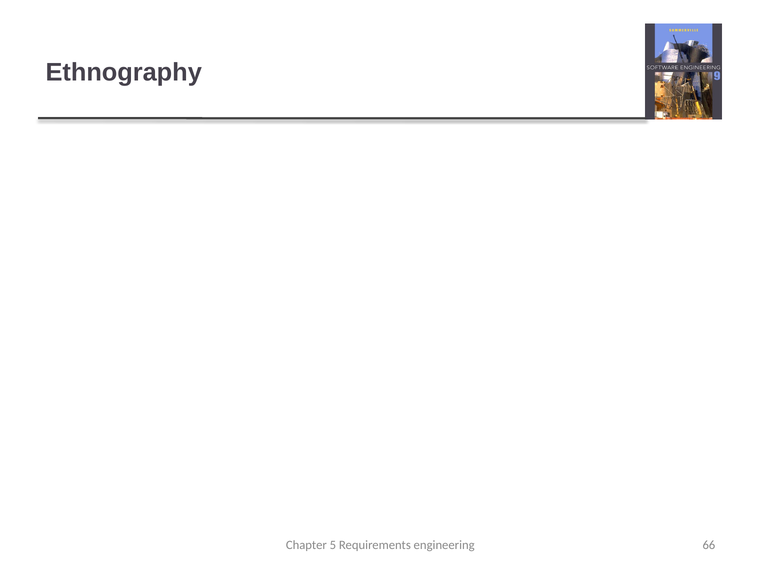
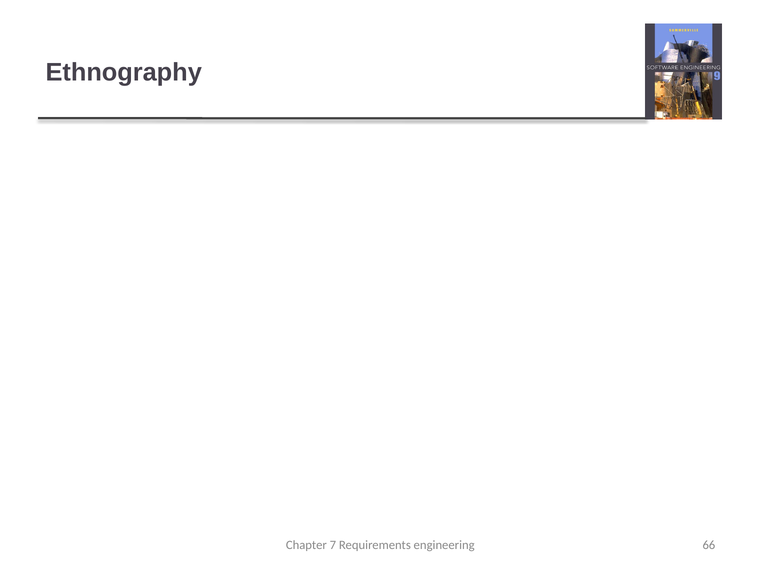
5: 5 -> 7 (333, 545)
